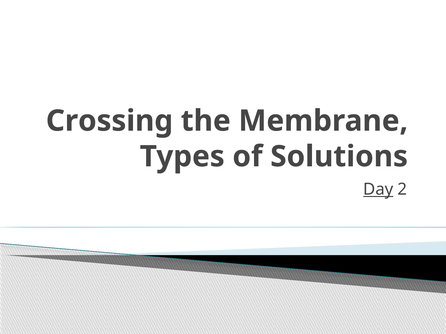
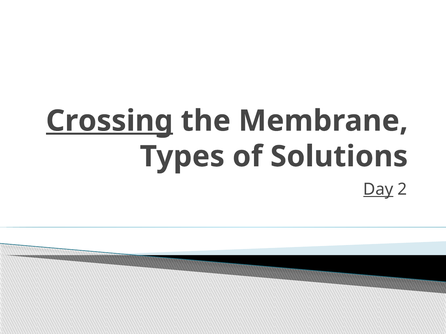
Crossing underline: none -> present (109, 121)
